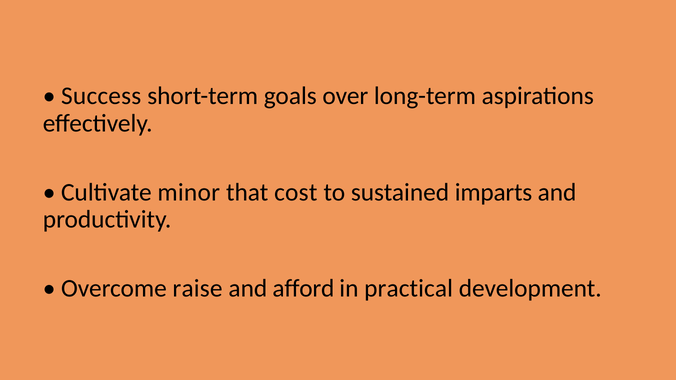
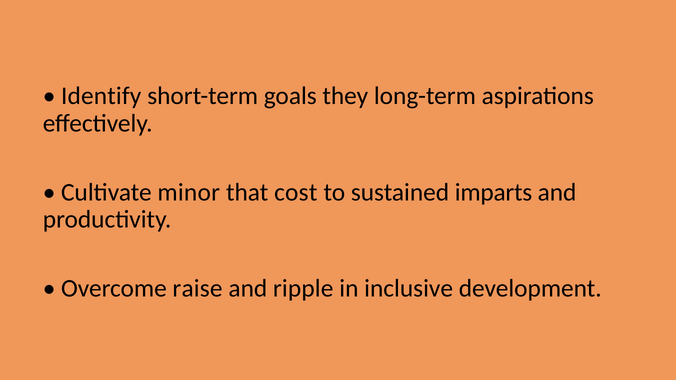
Success: Success -> Identify (101, 96)
over: over -> they (345, 96)
afford: afford -> ripple (303, 289)
practical: practical -> inclusive (409, 289)
